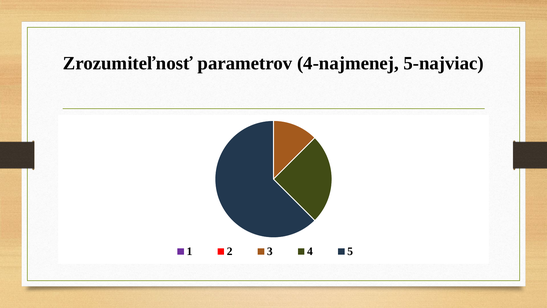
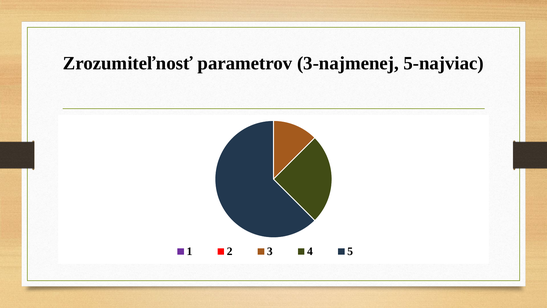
4-najmenej: 4-najmenej -> 3-najmenej (348, 63)
